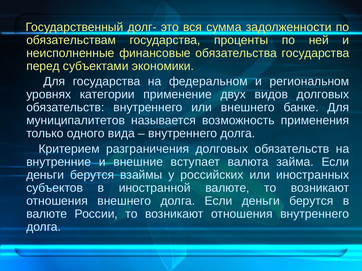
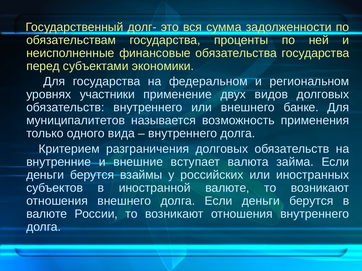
категории: категории -> участники (107, 95)
